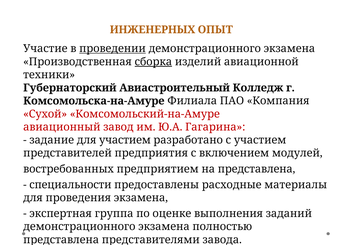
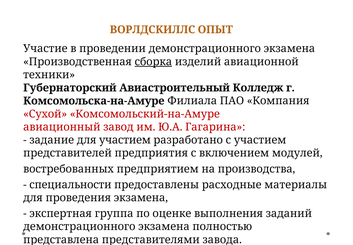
ИНЖЕНЕРНЫХ: ИНЖЕНЕРНЫХ -> ВОРЛДСКИЛЛС (153, 30)
проведении underline: present -> none (113, 48)
на представлена: представлена -> производства (257, 168)
